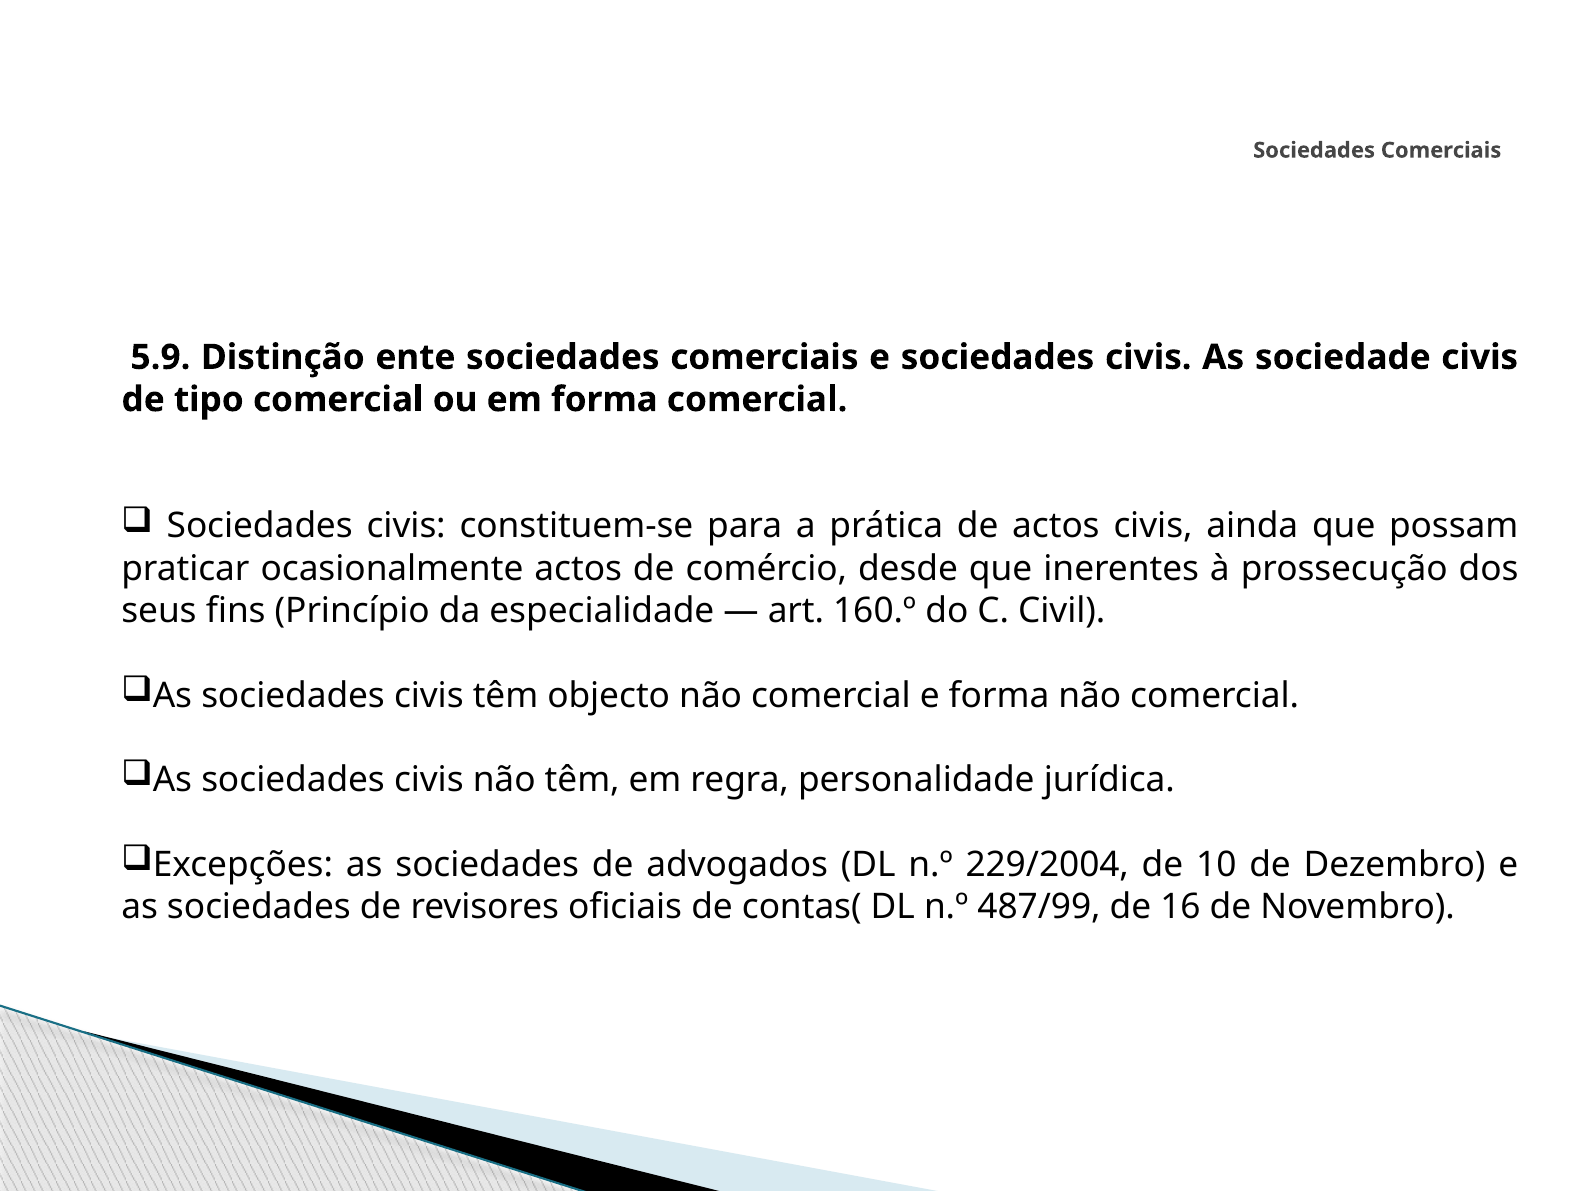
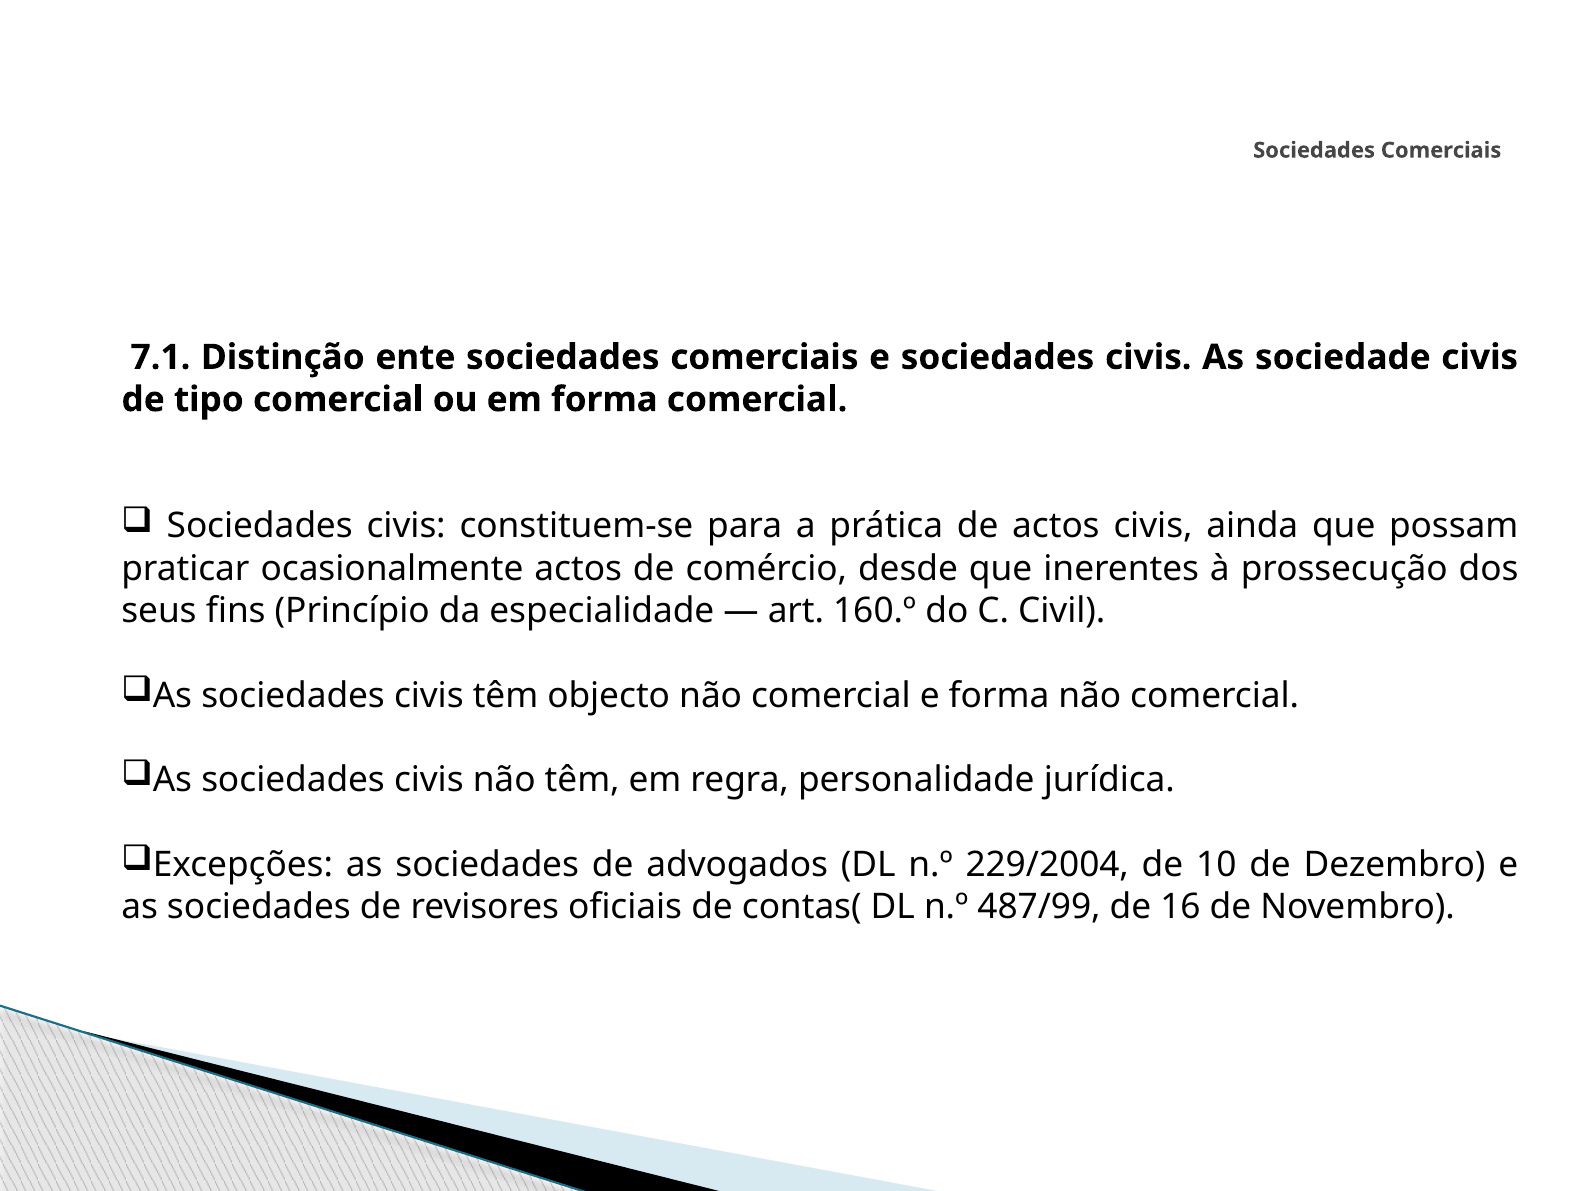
5.9: 5.9 -> 7.1 (160, 358)
